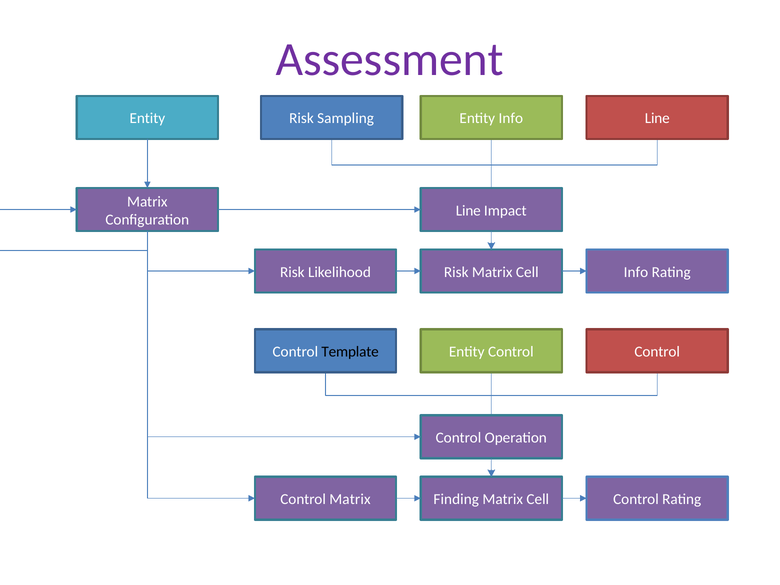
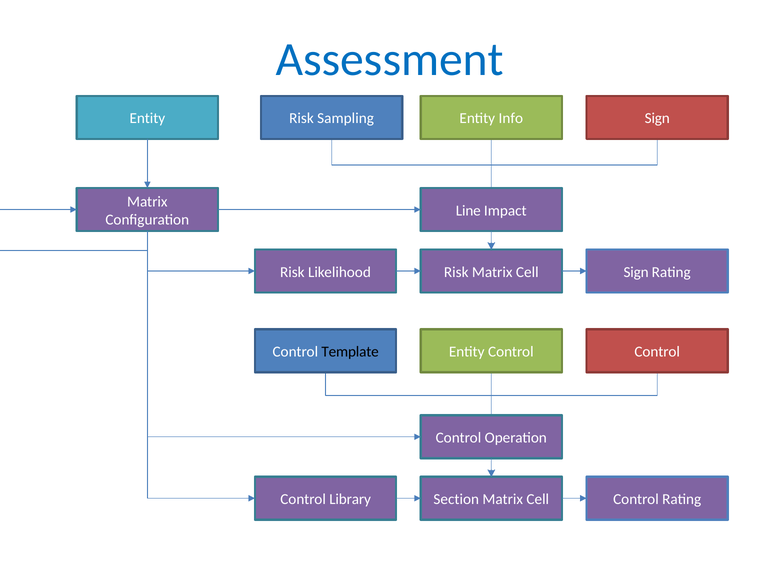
Assessment colour: purple -> blue (390, 59)
Line: Line -> Sign (657, 118)
Info: Info -> Sign (636, 272)
Control Matrix: Matrix -> Library (350, 499)
Finding: Finding -> Section (456, 499)
